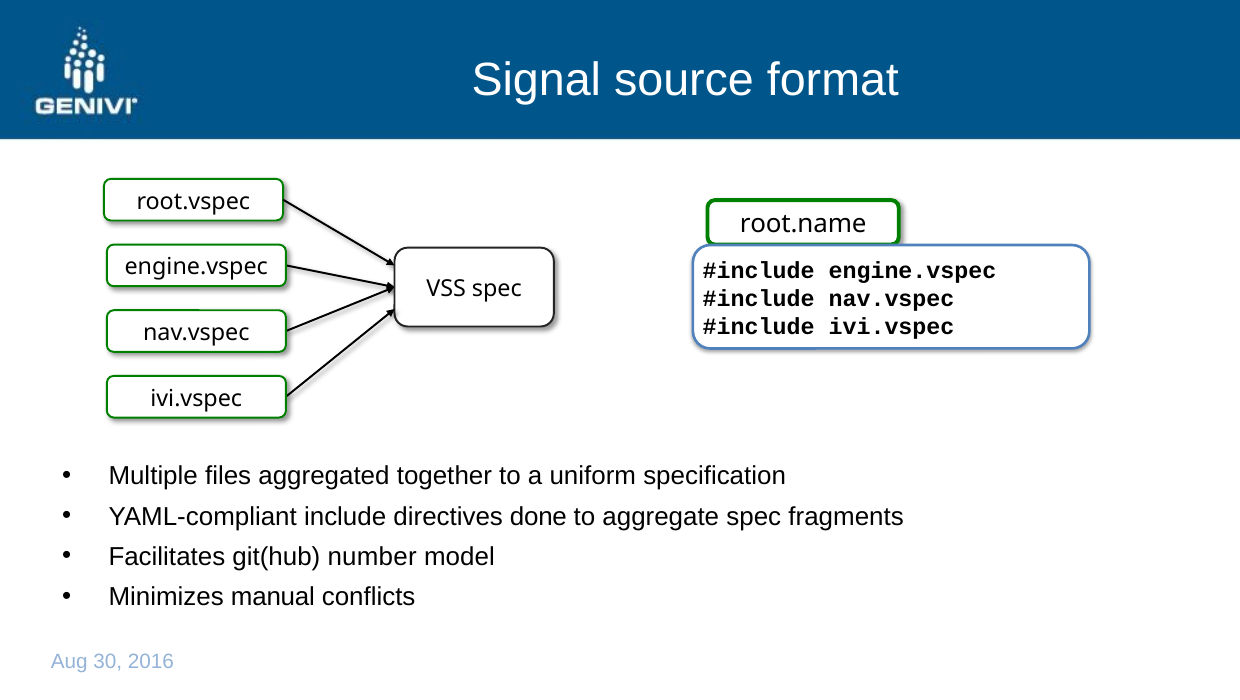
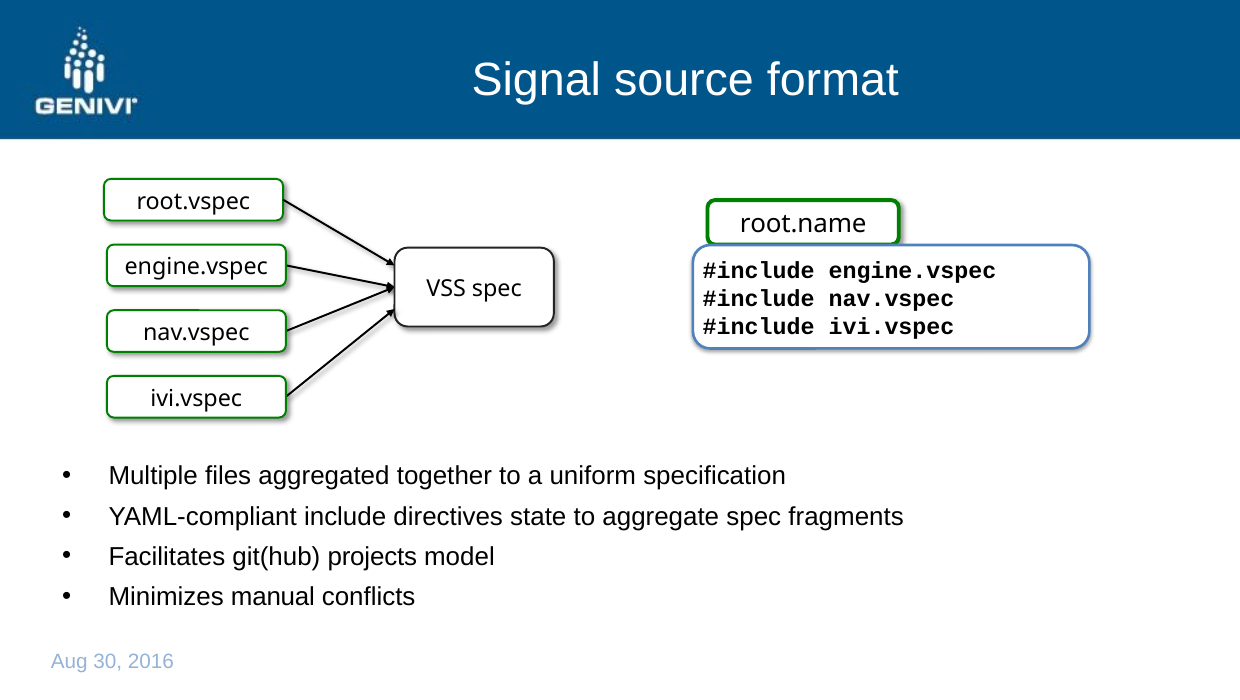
done: done -> state (538, 516)
number: number -> projects (372, 557)
